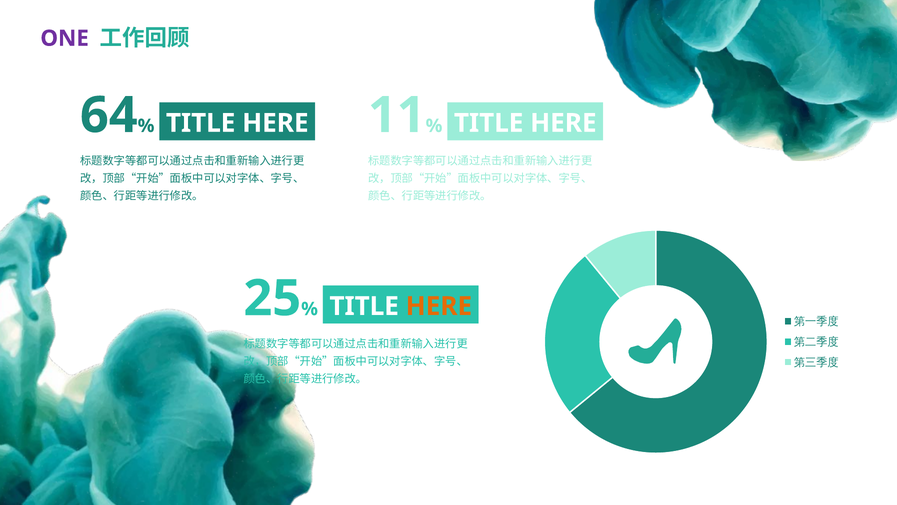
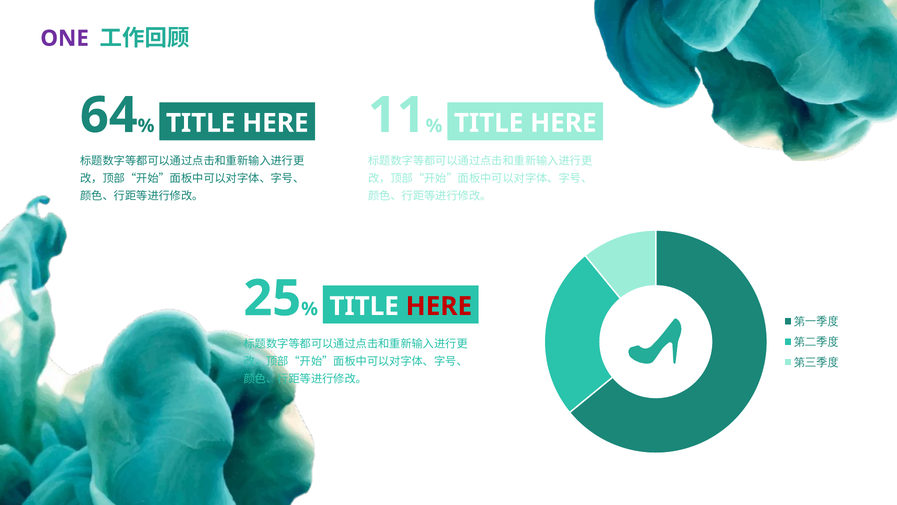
HERE colour: orange -> red (439, 306)
